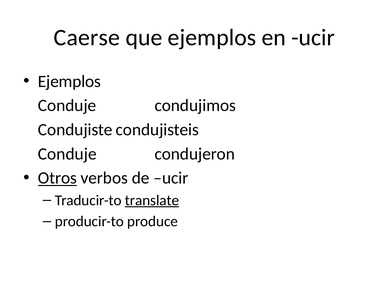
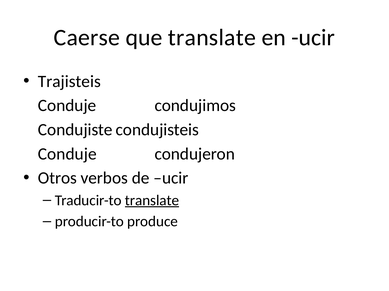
que ejemplos: ejemplos -> translate (212, 38)
Ejemplos: Ejemplos -> Trajisteis (69, 82)
Otros underline: present -> none (57, 178)
